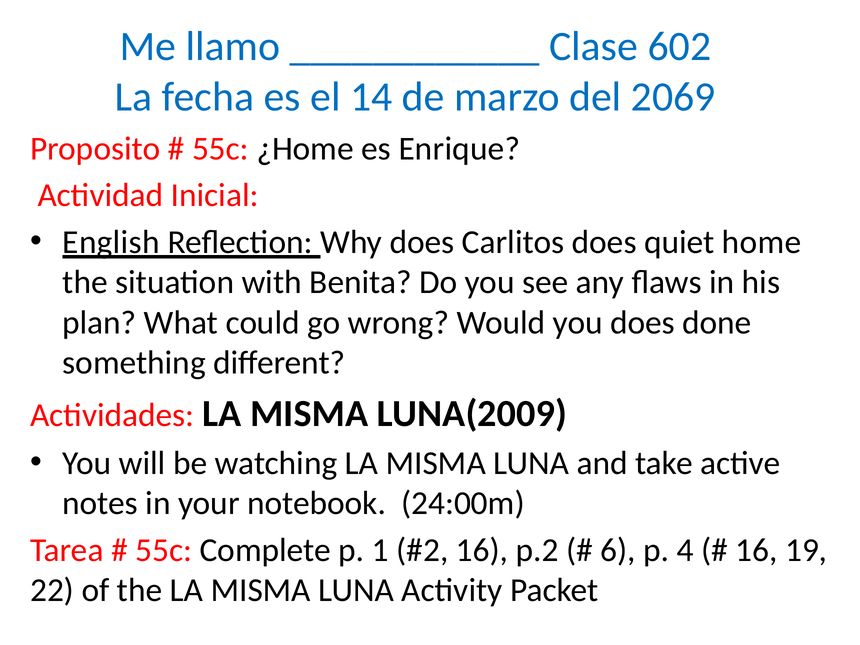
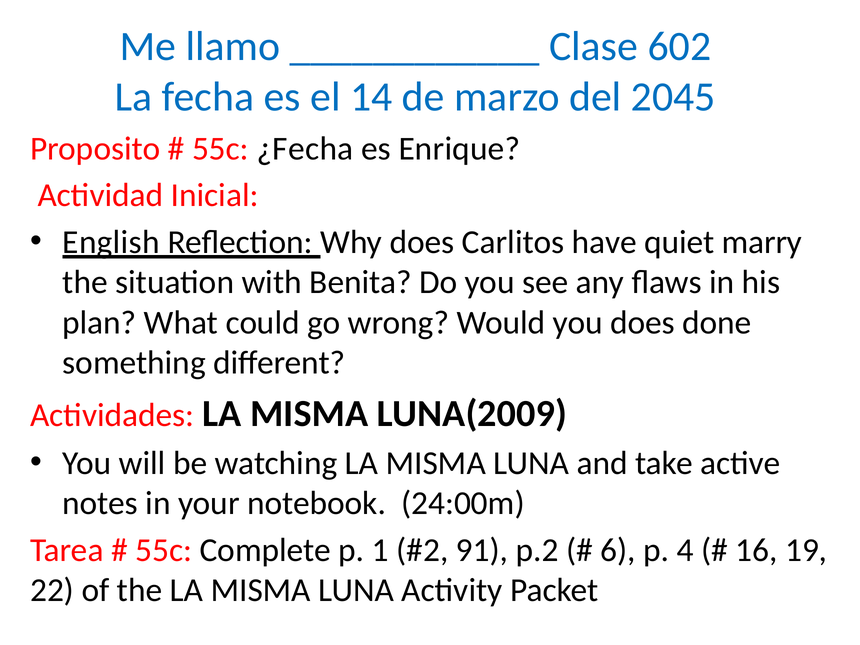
2069: 2069 -> 2045 (673, 97)
¿Home: ¿Home -> ¿Fecha (305, 149)
Carlitos does: does -> have (604, 242)
home: home -> marry (762, 242)
16: 16 -> 91 (482, 550)
